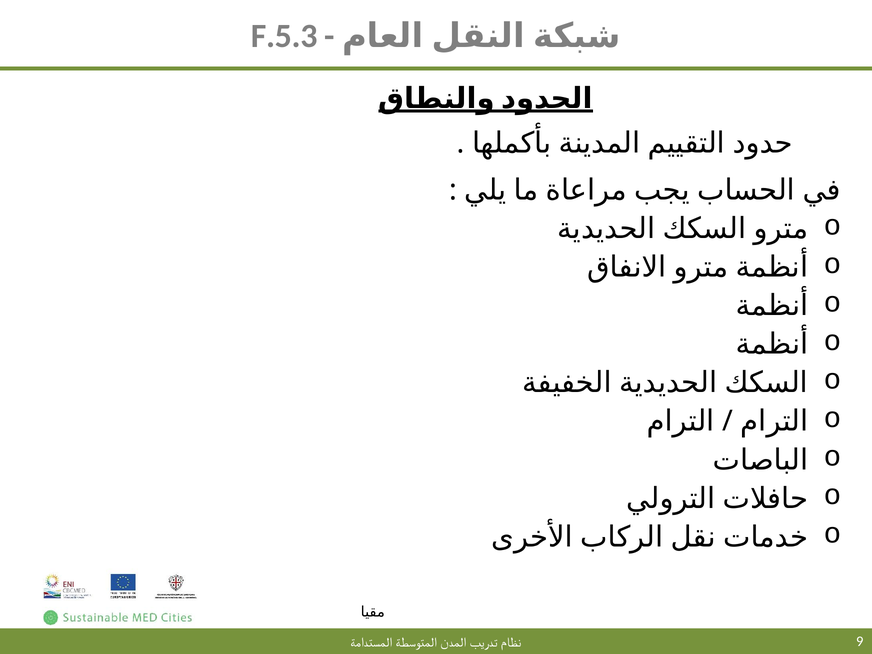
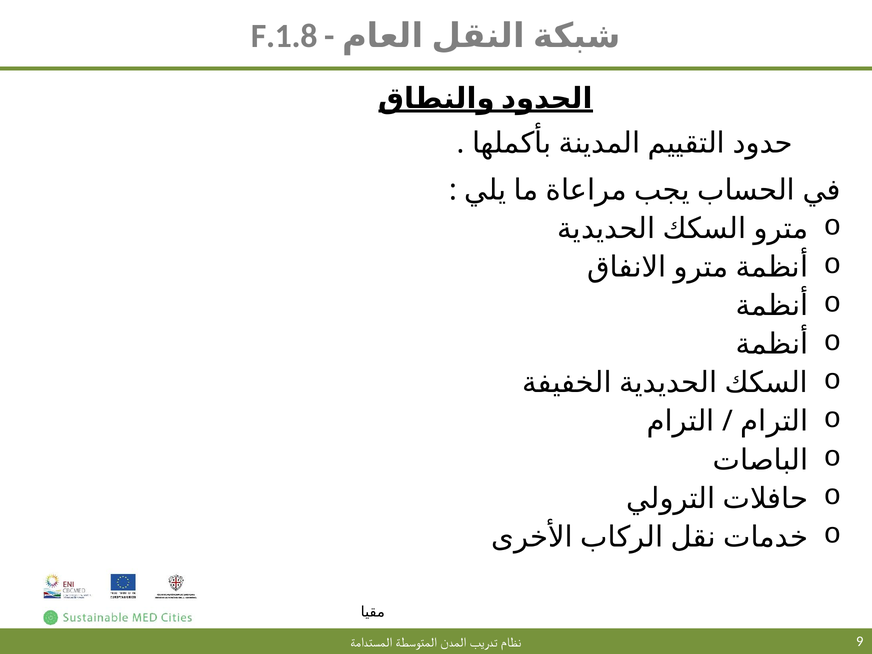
F.5.3: F.5.3 -> F.1.8 (284, 36)
